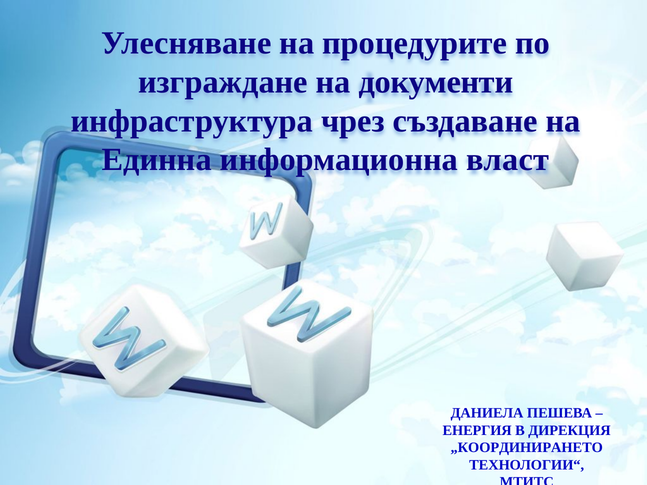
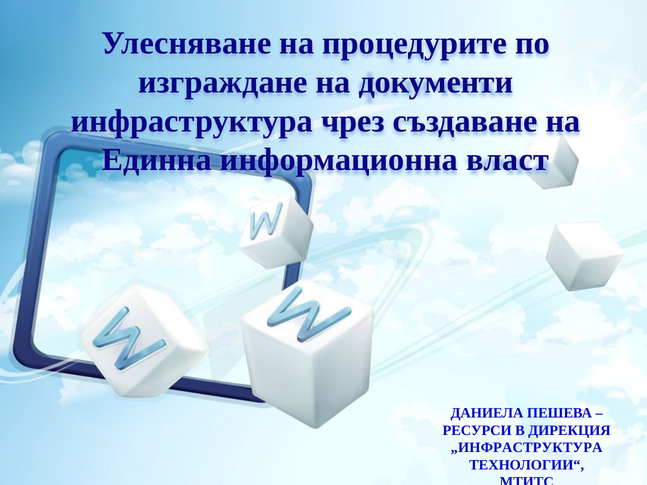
ЕНЕРГИЯ: ЕНЕРГИЯ -> РЕСУРСИ (477, 431)
„КООРДИНИРАНЕТО: „КООРДИНИРАНЕТО -> „ИНФРАСТРУКТУРА (527, 448)
